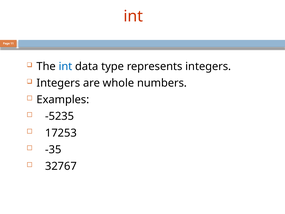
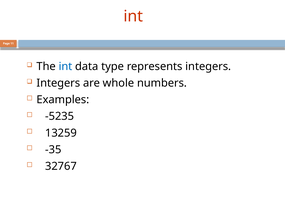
17253: 17253 -> 13259 (61, 133)
